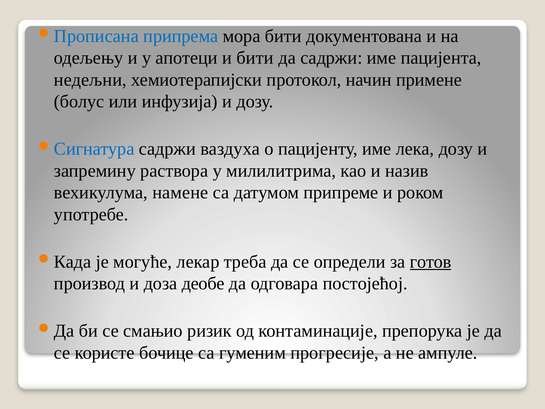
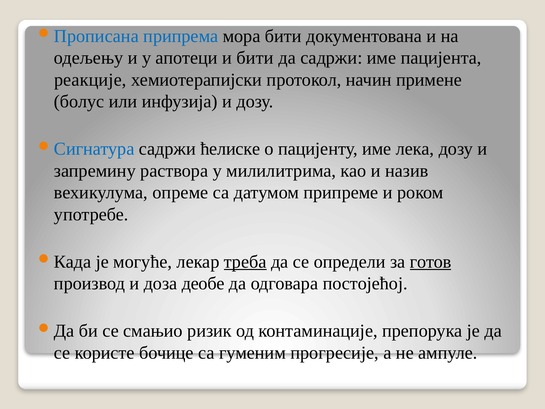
недељни: недељни -> реакције (90, 80)
ваздуха: ваздуха -> ћелиске (230, 149)
намене: намене -> опреме (180, 192)
треба underline: none -> present (245, 262)
